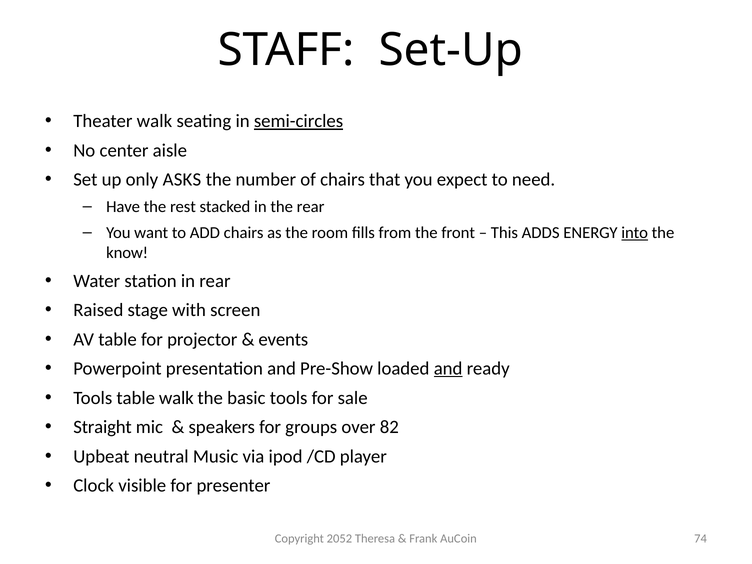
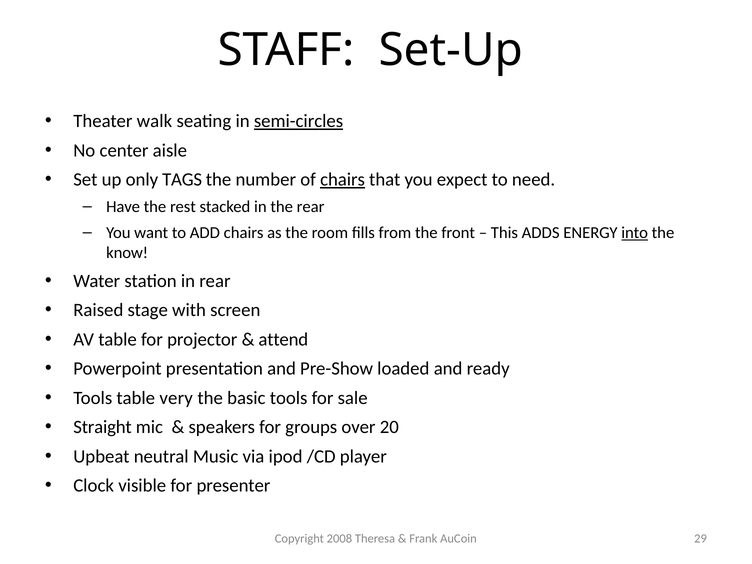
ASKS: ASKS -> TAGS (182, 180)
chairs underline: none -> present (343, 180)
events: events -> attend (283, 339)
and underline: present -> none (448, 369)
table walk: walk -> very (176, 398)
82: 82 -> 20 (389, 427)
2052: 2052 -> 2008 (339, 538)
74: 74 -> 29 (701, 538)
